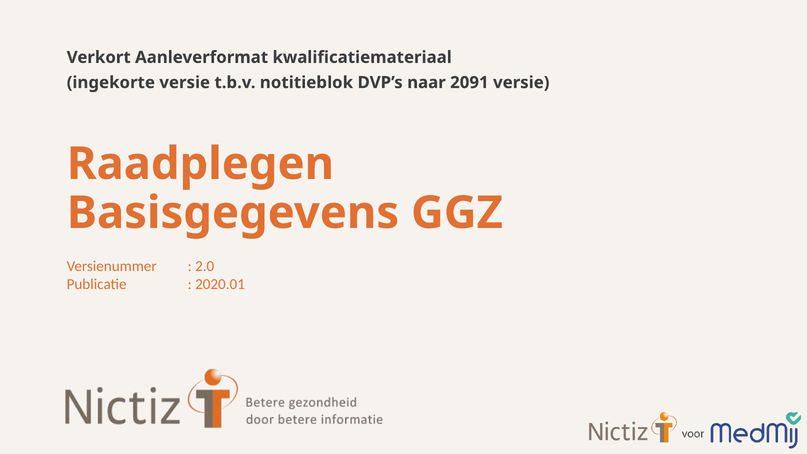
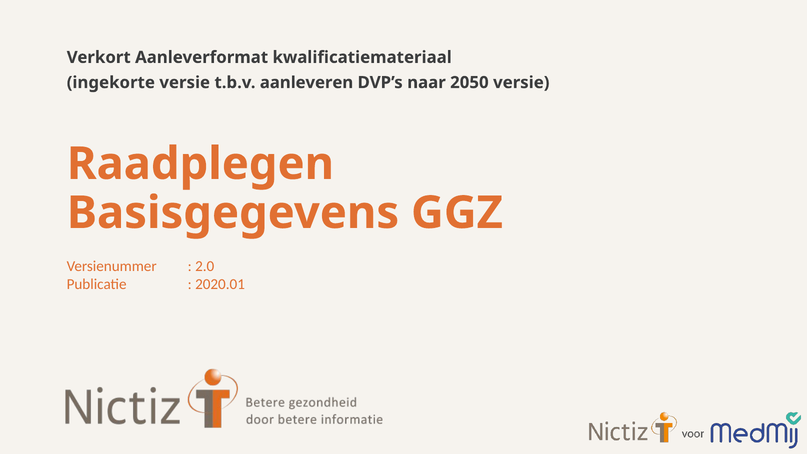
notitieblok: notitieblok -> aanleveren (307, 83)
2091: 2091 -> 2050 (469, 83)
